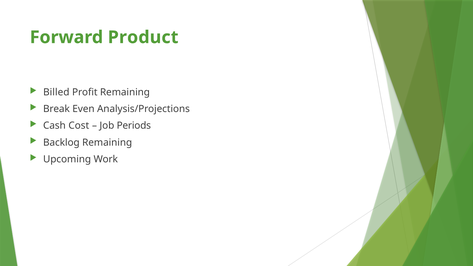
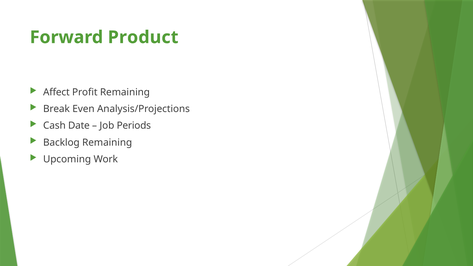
Billed: Billed -> Affect (56, 92)
Cost: Cost -> Date (79, 126)
